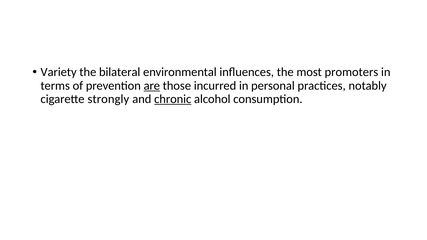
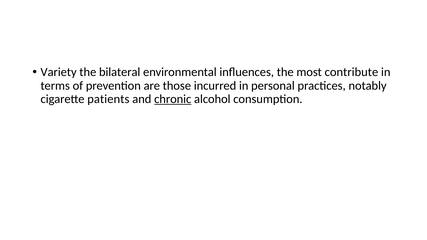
promoters: promoters -> contribute (351, 72)
are underline: present -> none (152, 86)
strongly: strongly -> patients (108, 99)
